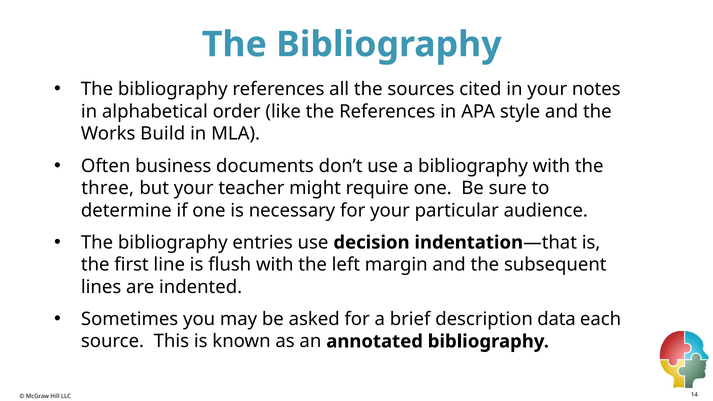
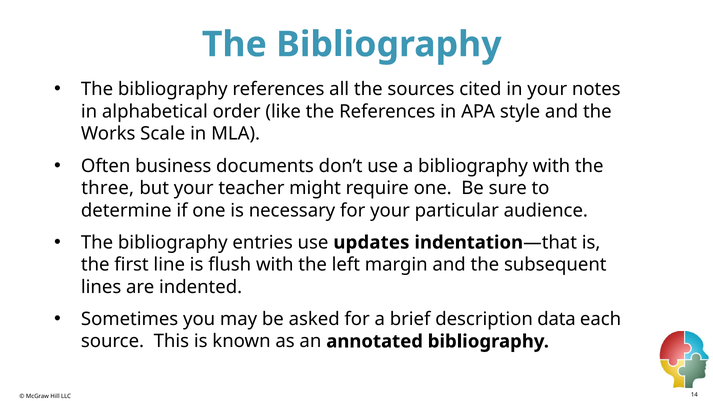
Build: Build -> Scale (163, 134)
decision: decision -> updates (371, 243)
